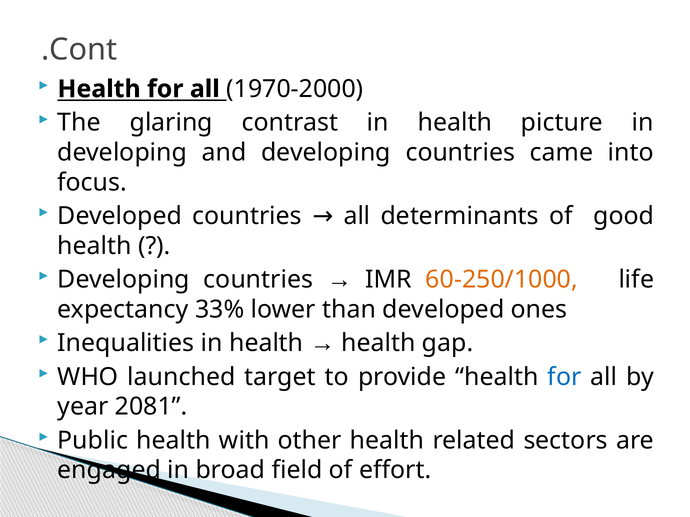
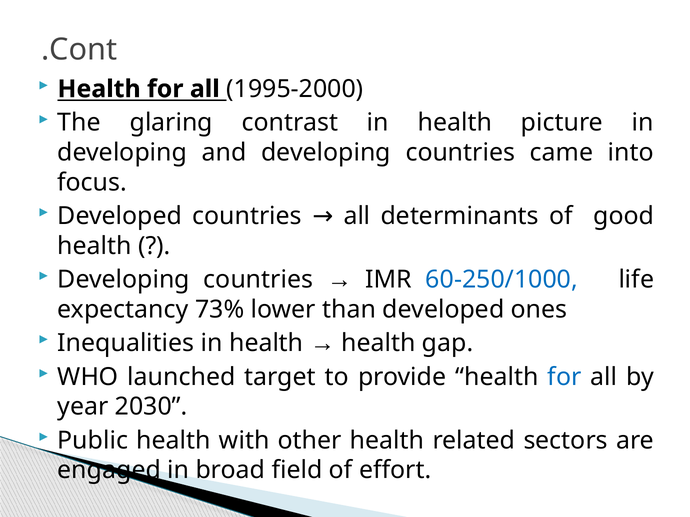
1970-2000: 1970-2000 -> 1995-2000 (295, 89)
60-250/1000 colour: orange -> blue (502, 280)
33%: 33% -> 73% (220, 310)
2081: 2081 -> 2030 (151, 407)
